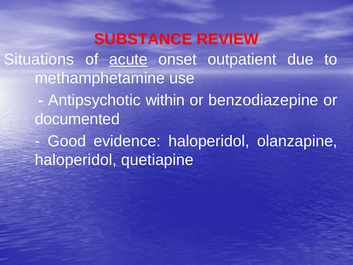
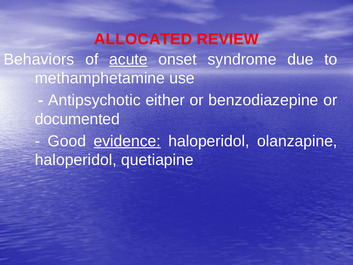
SUBSTANCE: SUBSTANCE -> ALLOCATED (143, 39)
Situations: Situations -> Behaviors (39, 59)
outpatient: outpatient -> syndrome (242, 59)
within: within -> either (165, 100)
evidence underline: none -> present (127, 141)
